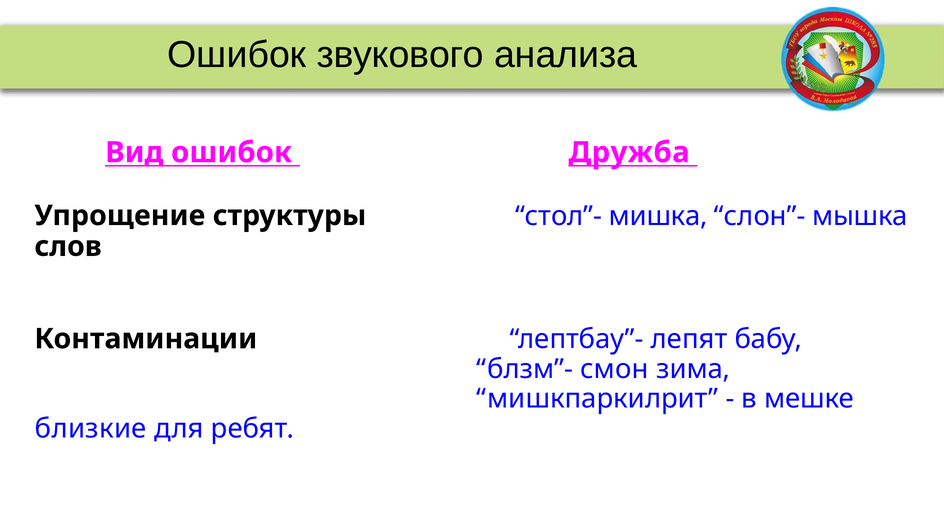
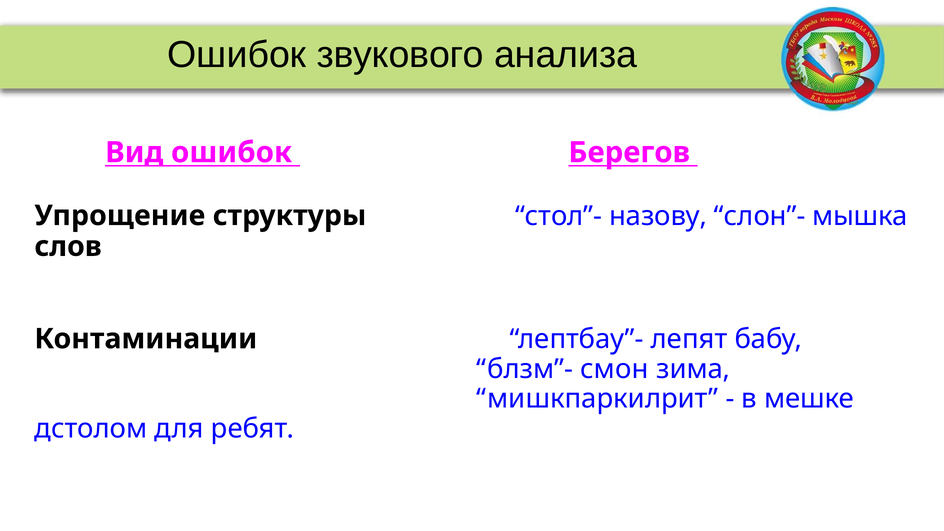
Дружба: Дружба -> Берегов (629, 152)
мишка: мишка -> назову (658, 216)
близкие: близкие -> дстолом (91, 429)
